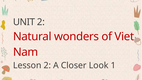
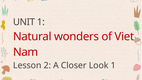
UNIT 2: 2 -> 1 (41, 22)
